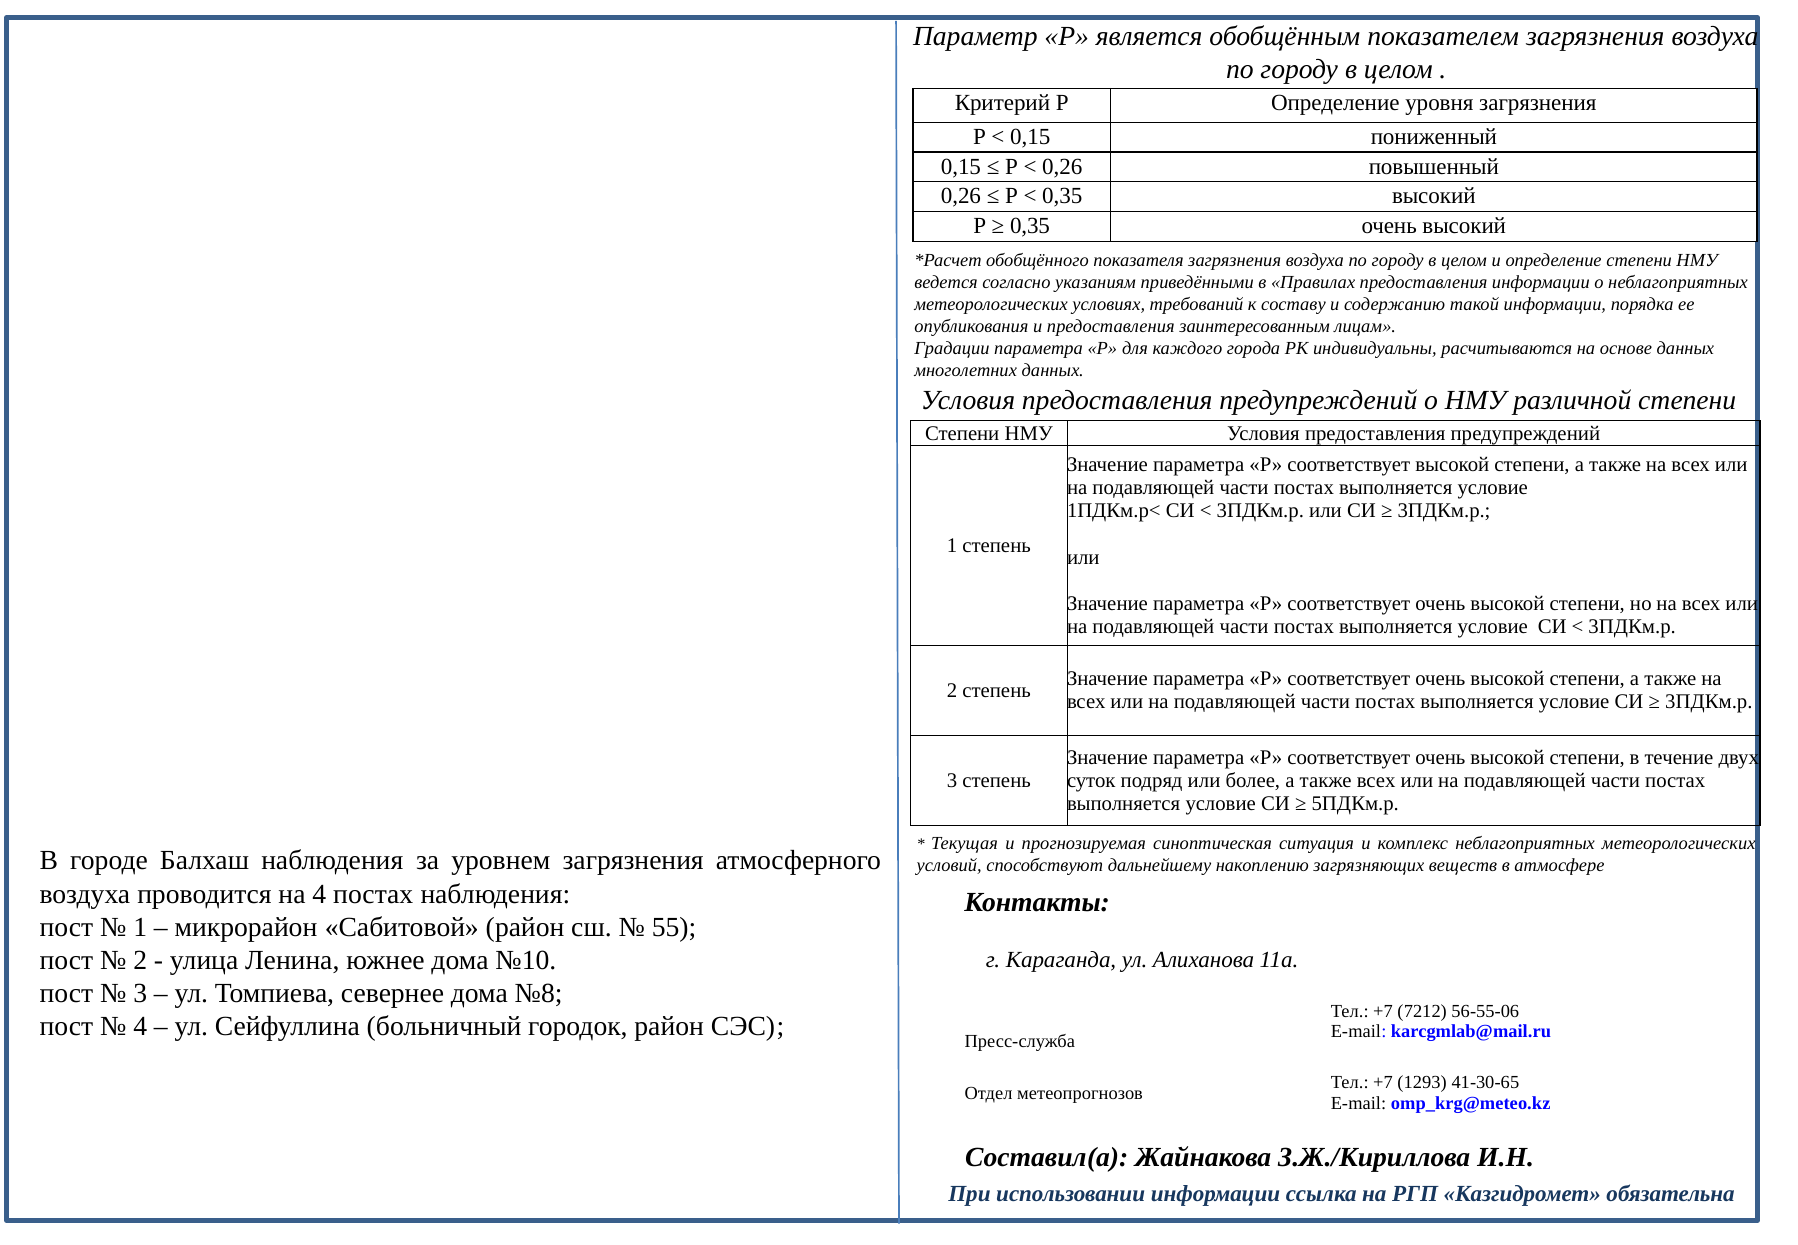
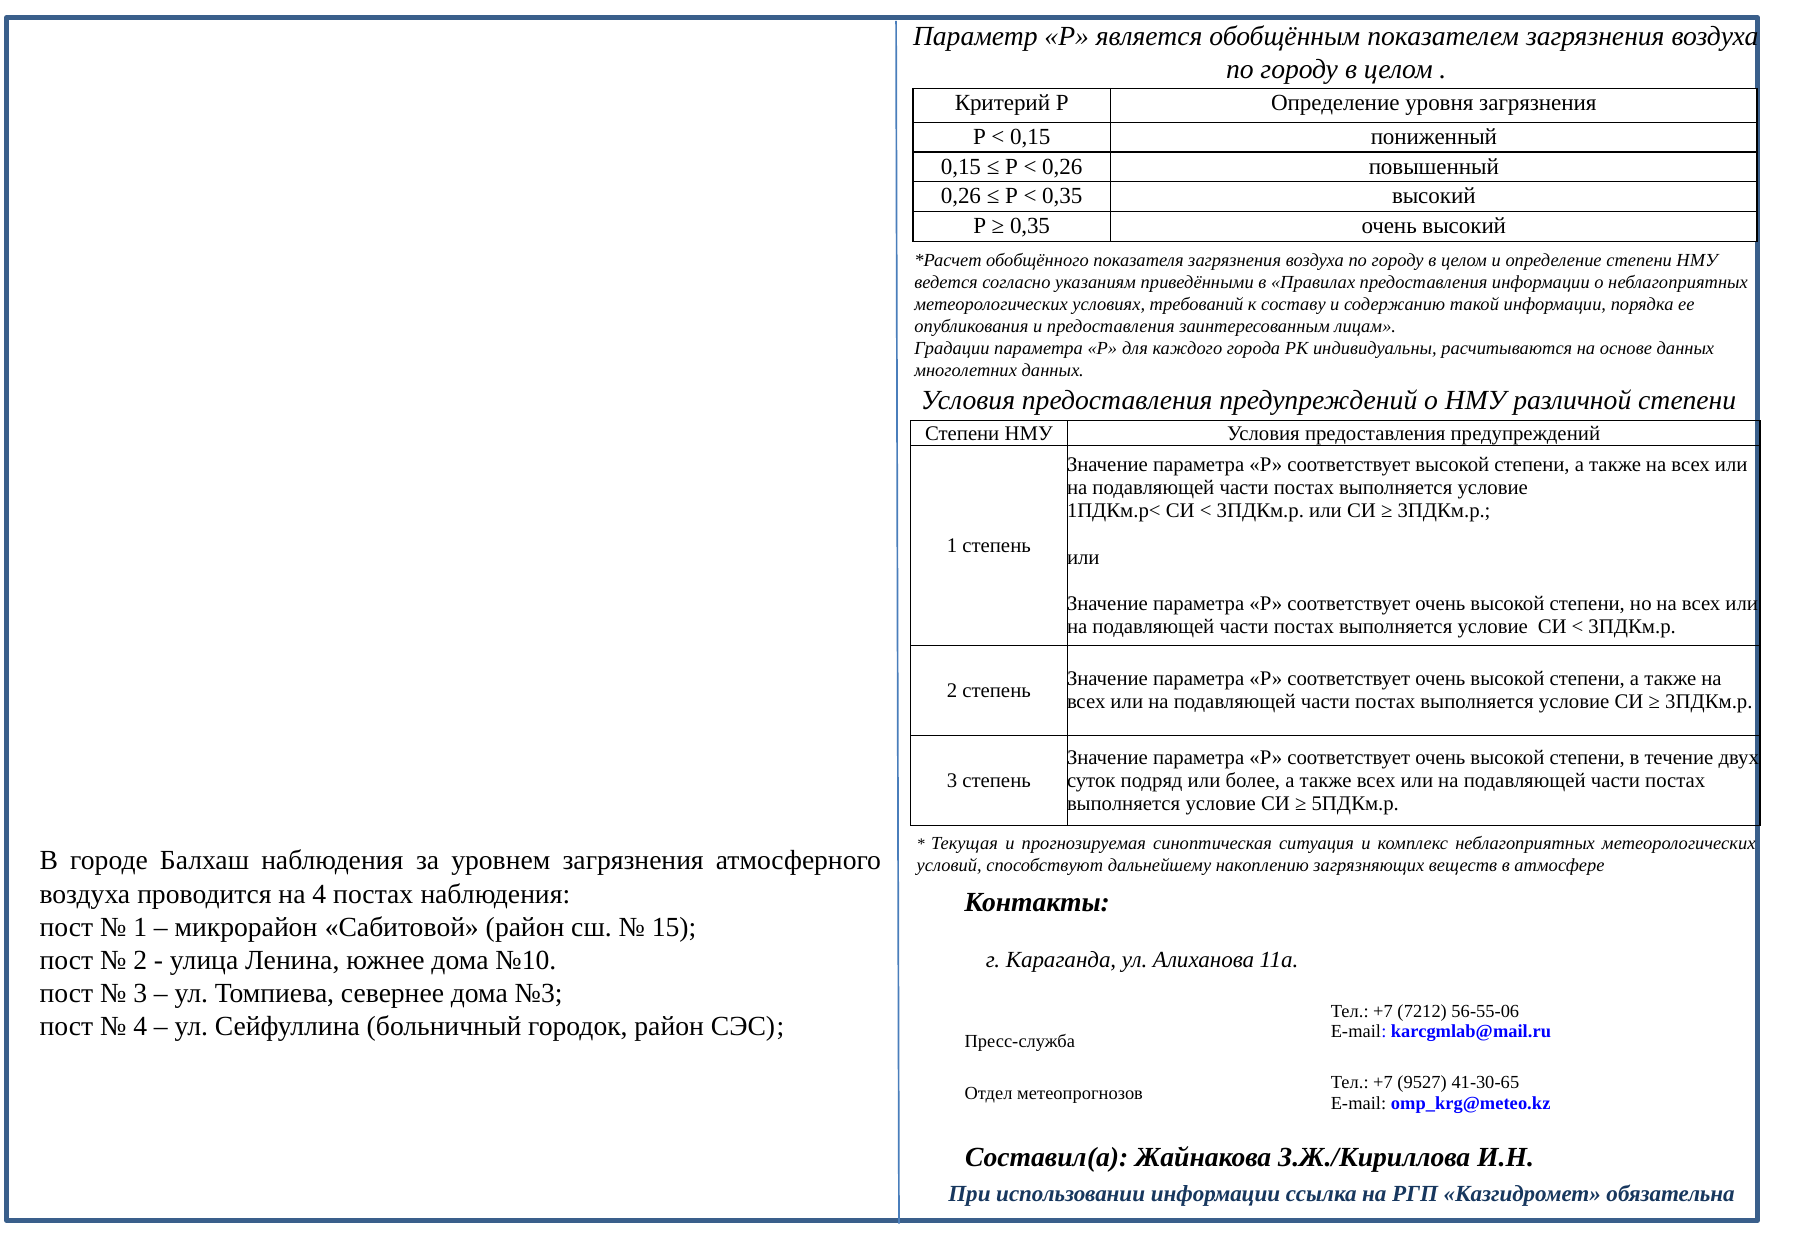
55: 55 -> 15 (674, 927)
№8: №8 -> №3 (539, 993)
1293: 1293 -> 9527 (1422, 1083)
